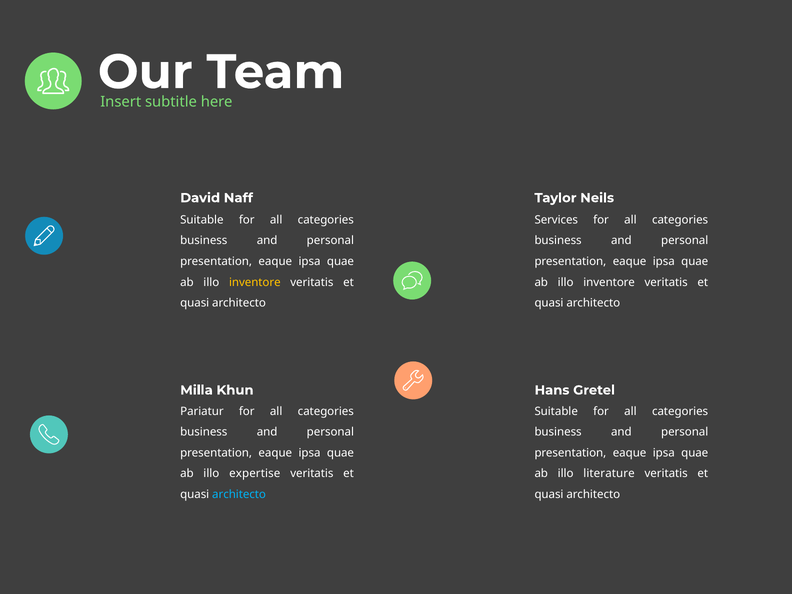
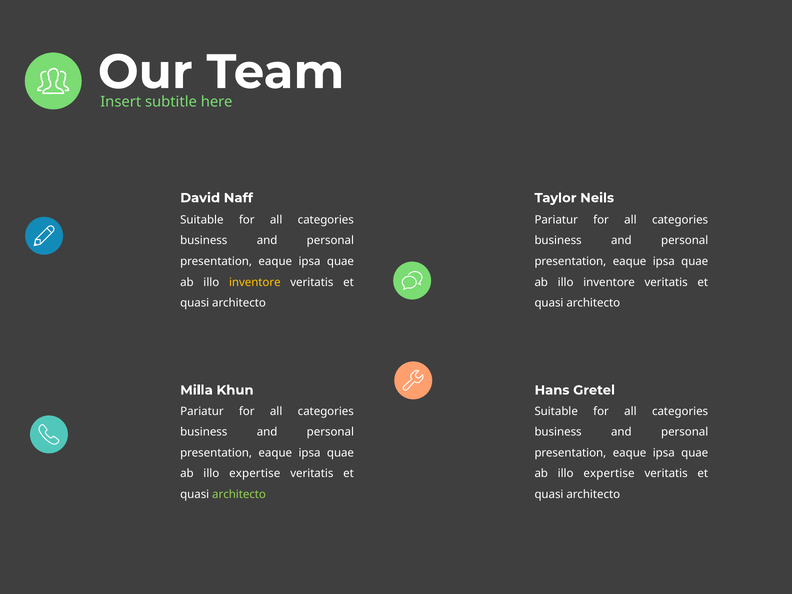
Services: Services -> Pariatur (556, 220)
literature: literature -> expertise (609, 474)
architecto colour: light blue -> light green (239, 494)
